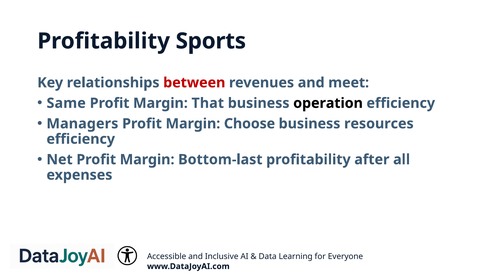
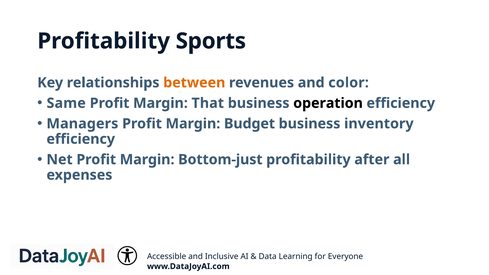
between colour: red -> orange (194, 83)
meet: meet -> color (349, 83)
Choose: Choose -> Budget (249, 124)
resources: resources -> inventory (379, 124)
Bottom-last: Bottom-last -> Bottom-just (220, 160)
